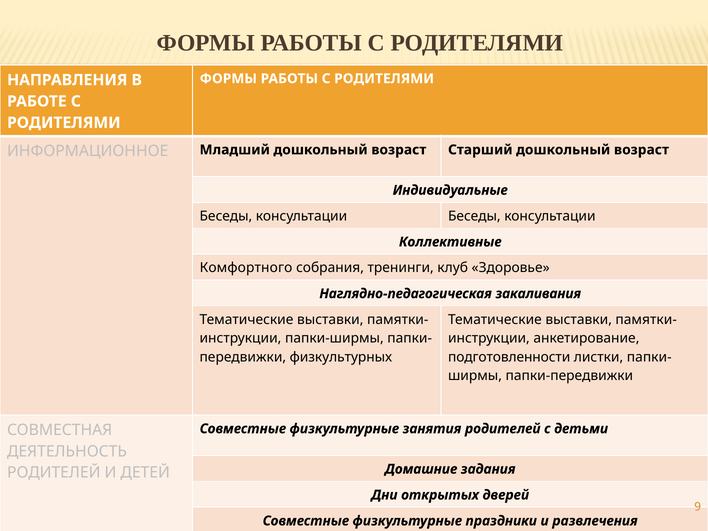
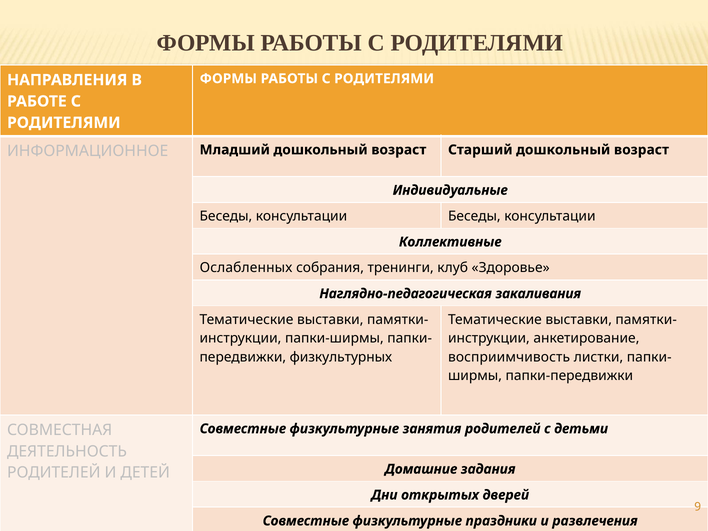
Комфортного: Комфортного -> Ослабленных (246, 268)
подготовленности: подготовленности -> восприимчивость (509, 357)
